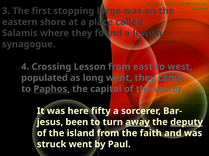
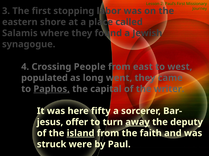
large: large -> labor (109, 11)
Crossing Lesson: Lesson -> People (90, 67)
been: been -> offer (77, 123)
deputy underline: present -> none (187, 123)
island underline: none -> present (81, 134)
struck went: went -> were (80, 145)
